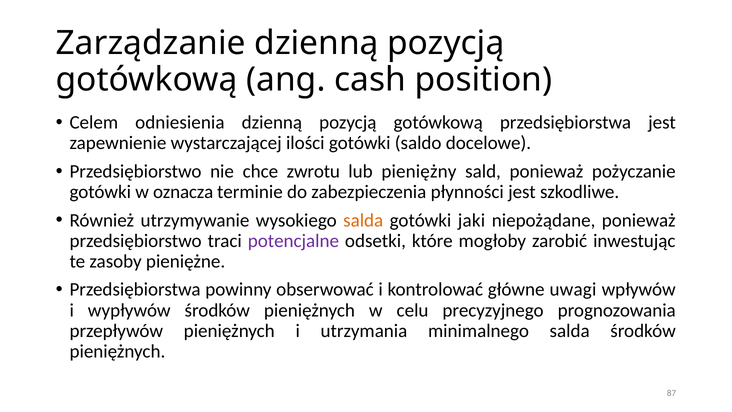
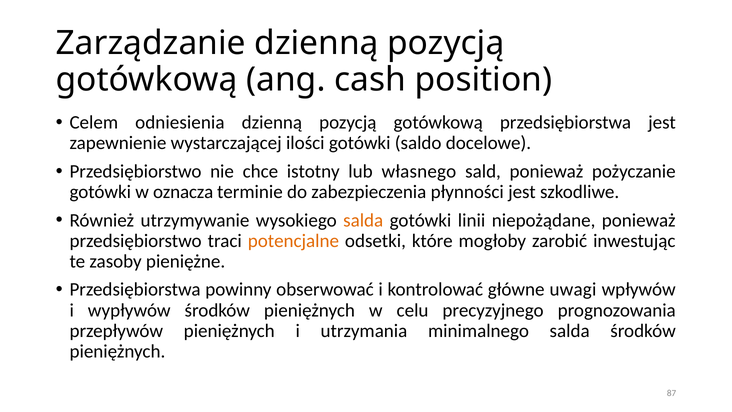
zwrotu: zwrotu -> istotny (313, 171)
pieniężny: pieniężny -> własnego (419, 171)
jaki: jaki -> linii (472, 220)
potencjalne colour: purple -> orange (293, 241)
